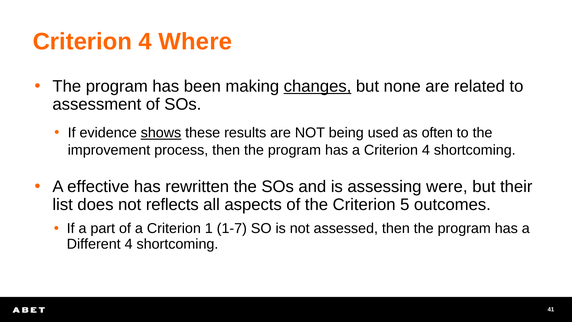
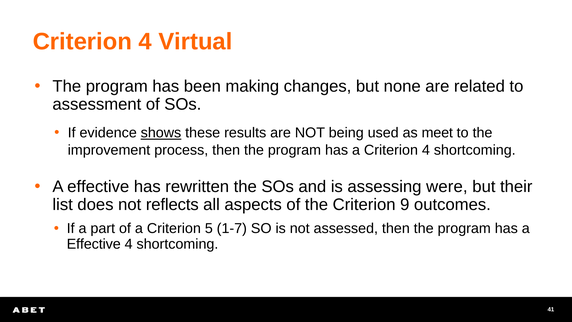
Where: Where -> Virtual (195, 42)
changes underline: present -> none (318, 86)
often: often -> meet (437, 133)
5: 5 -> 9 (405, 204)
1: 1 -> 5 (209, 228)
Different: Different -> Effective (94, 244)
